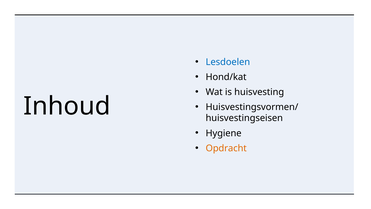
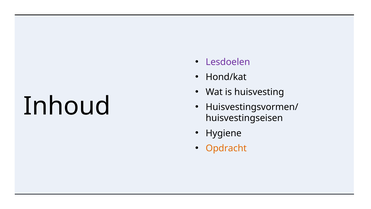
Lesdoelen colour: blue -> purple (228, 62)
